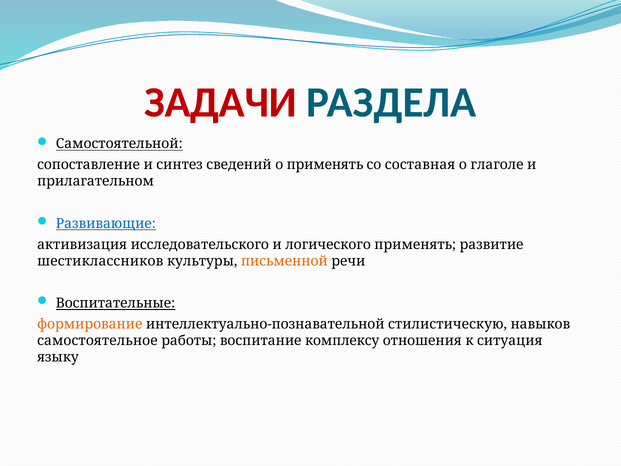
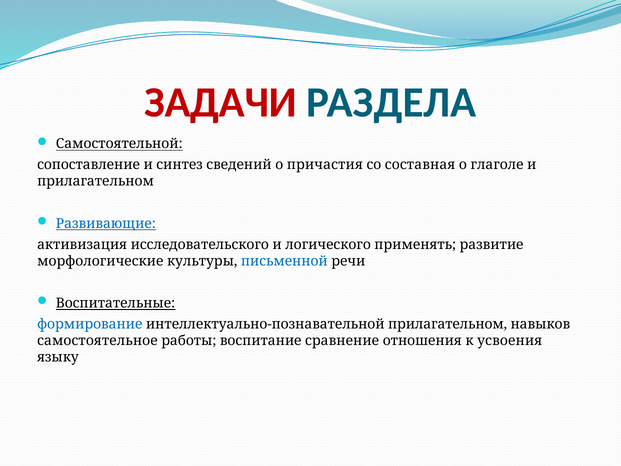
о применять: применять -> причастия (325, 165)
шестиклассников: шестиклассников -> морфологические (100, 261)
письменной colour: orange -> blue (284, 261)
формирование colour: orange -> blue (90, 324)
интеллектуально-познавательной стилистическую: стилистическую -> прилагательном (448, 324)
комплексу: комплексу -> сравнение (342, 341)
ситуация: ситуация -> усвоения (510, 341)
